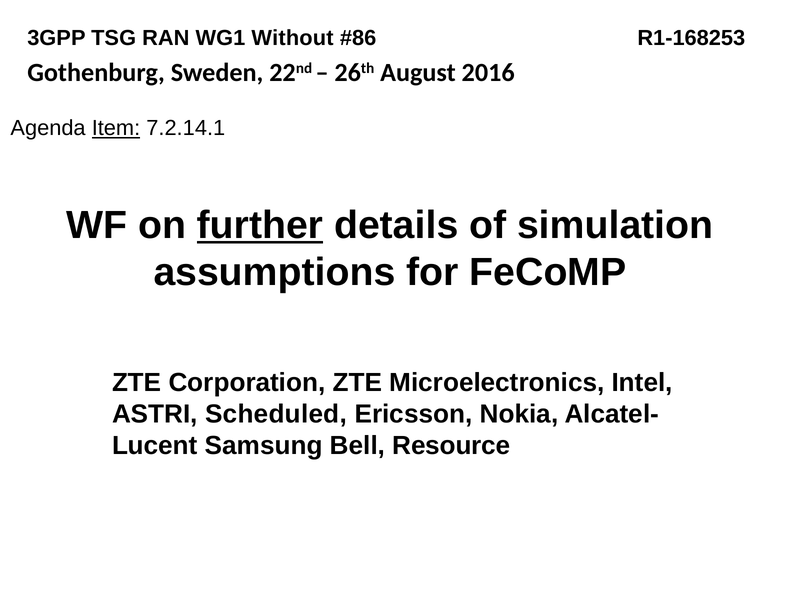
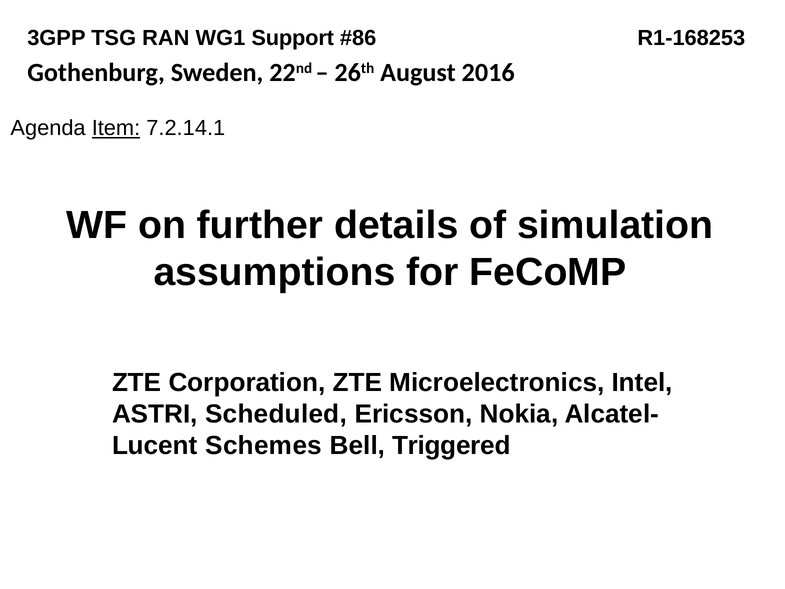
Without: Without -> Support (293, 38)
further underline: present -> none (260, 225)
Samsung: Samsung -> Schemes (264, 445)
Resource: Resource -> Triggered (451, 445)
